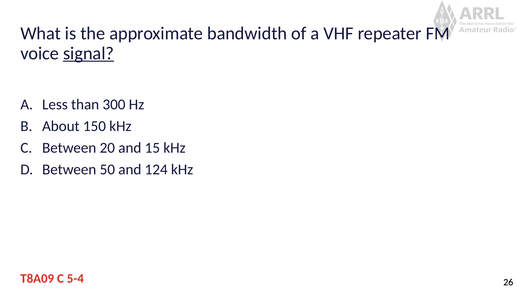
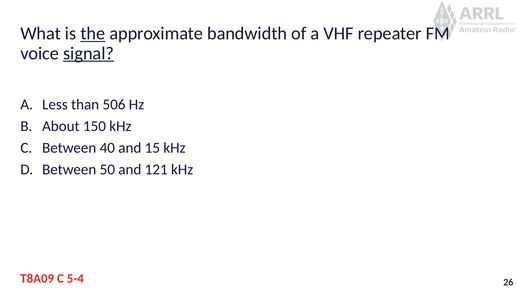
the underline: none -> present (93, 34)
300: 300 -> 506 (114, 104)
20: 20 -> 40 (107, 148)
124: 124 -> 121 (156, 169)
